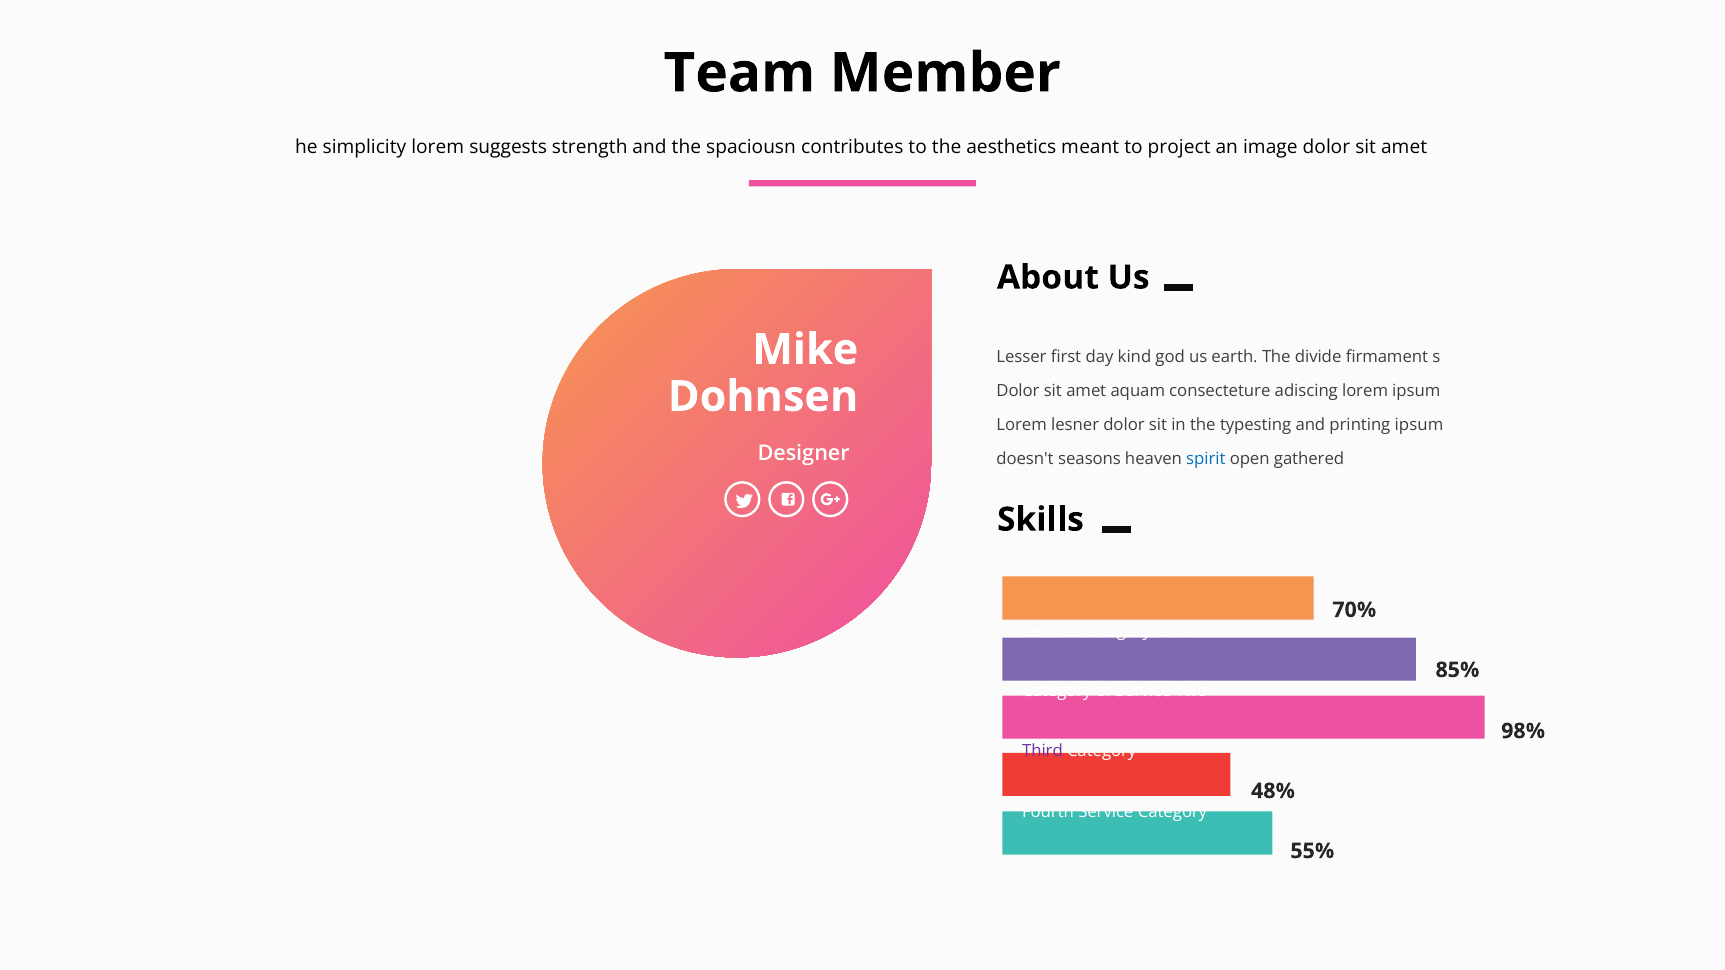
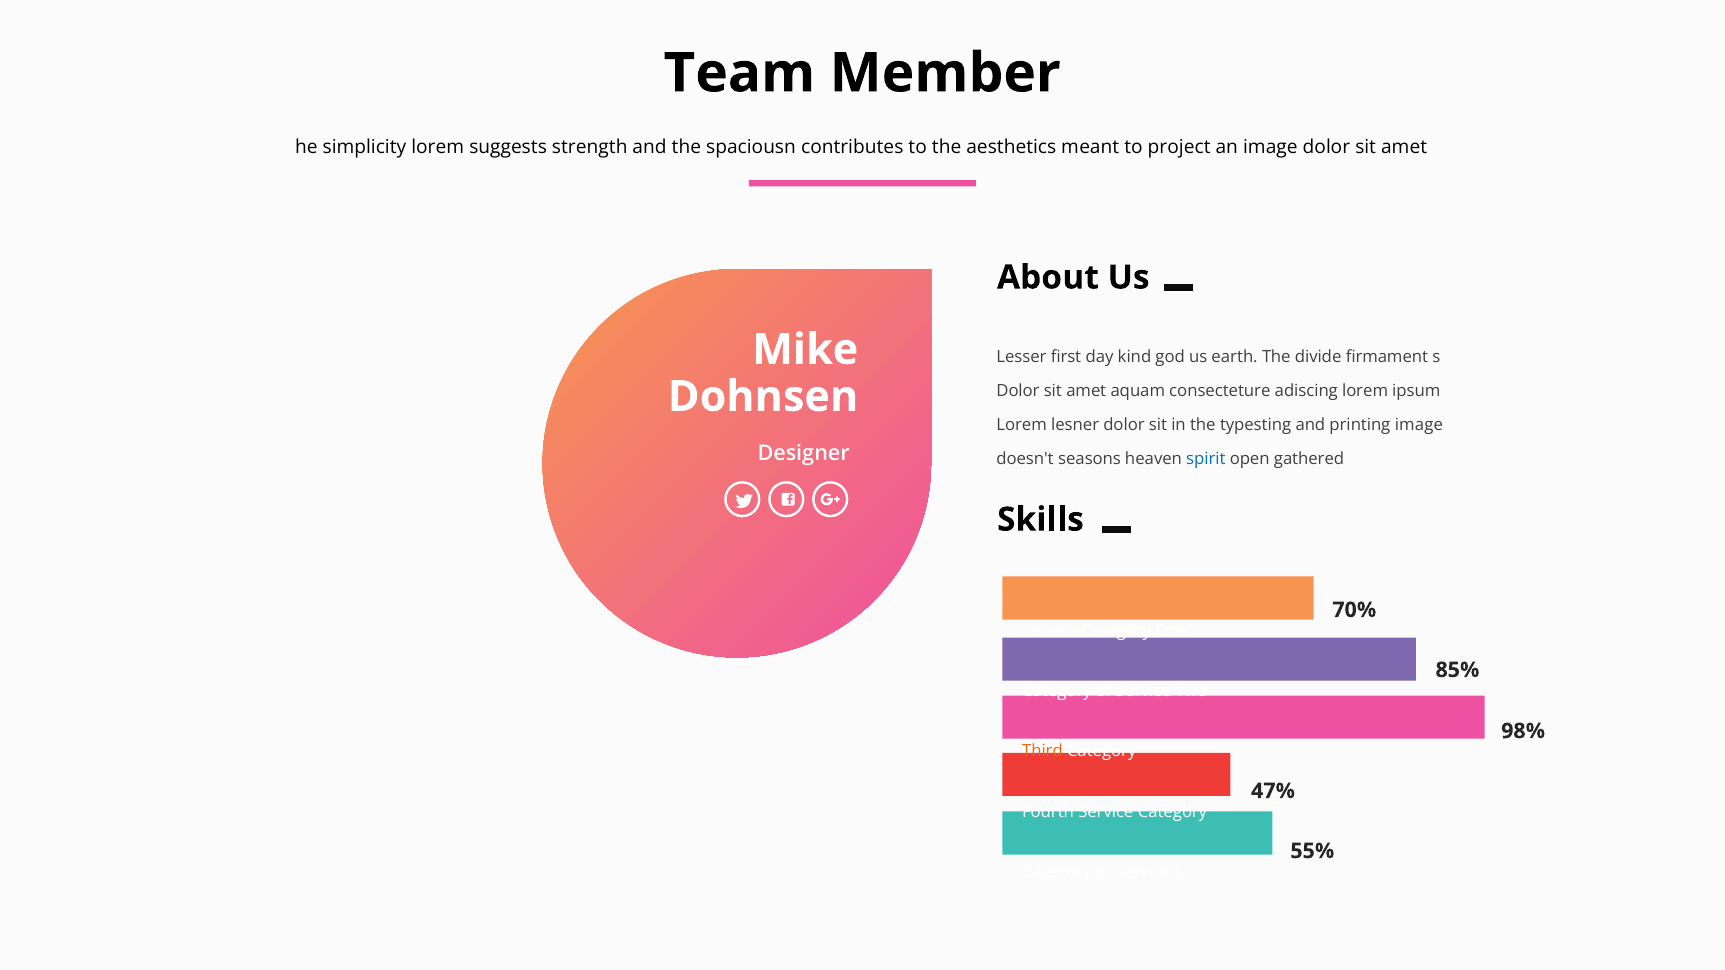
printing ipsum: ipsum -> image (1419, 425)
Third colour: purple -> orange (1042, 751)
48%: 48% -> 47% (1273, 791)
